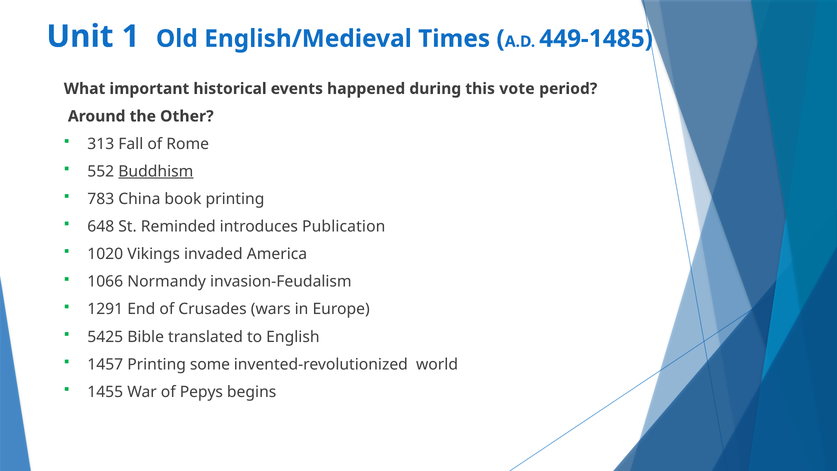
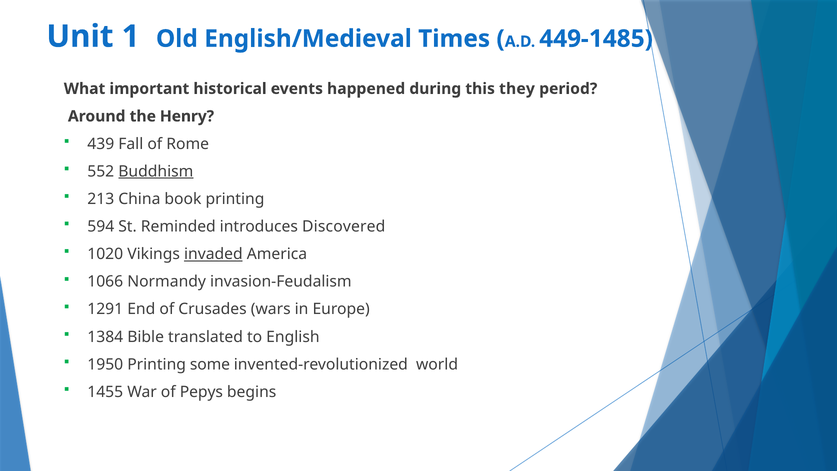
vote: vote -> they (517, 89)
Other: Other -> Henry (187, 116)
313: 313 -> 439 (101, 144)
783: 783 -> 213 (101, 199)
648: 648 -> 594 (101, 226)
Publication: Publication -> Discovered (344, 226)
invaded underline: none -> present (213, 254)
5425: 5425 -> 1384 (105, 337)
1457: 1457 -> 1950 (105, 364)
